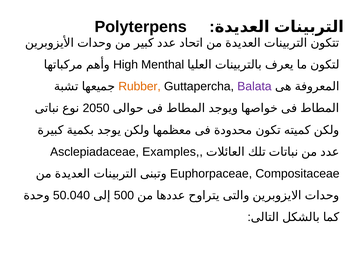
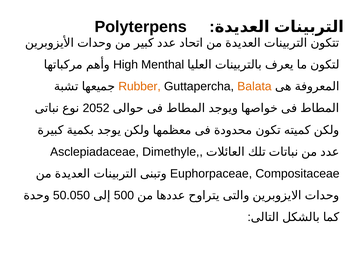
Balata colour: purple -> orange (254, 87)
2050: 2050 -> 2052 (96, 108)
Examples: Examples -> Dimethyle (171, 152)
50.040: 50.040 -> 50.050 (71, 195)
